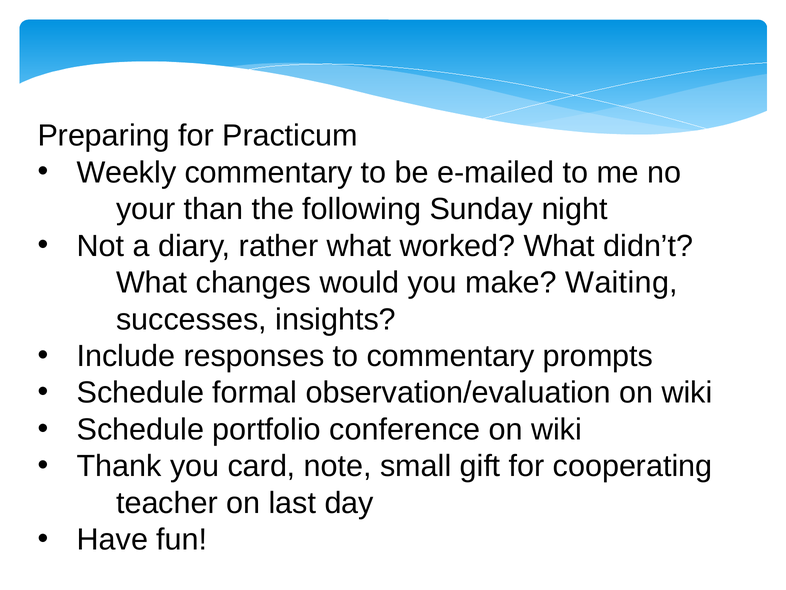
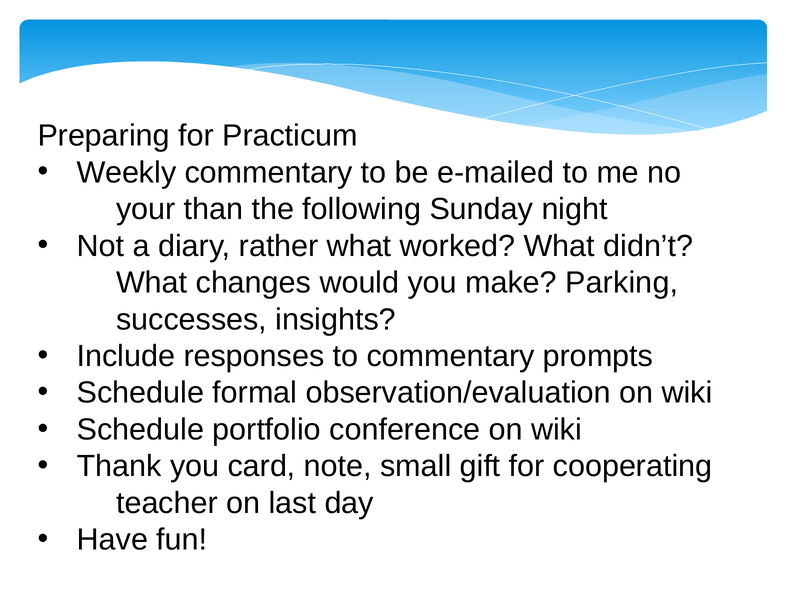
Waiting: Waiting -> Parking (622, 282)
